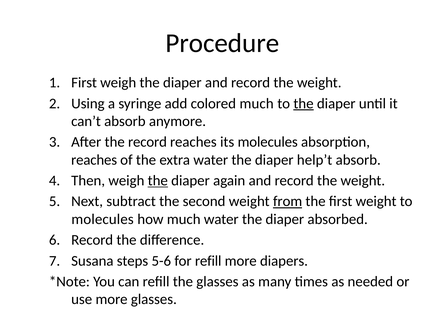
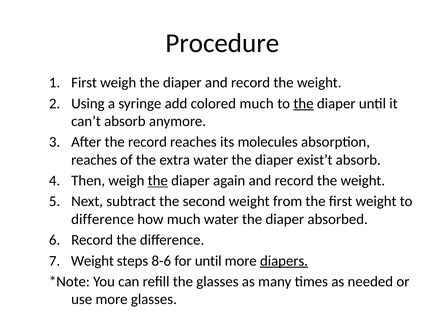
help’t: help’t -> exist’t (315, 160)
from underline: present -> none (288, 201)
molecules: molecules -> difference (103, 219)
Susana: Susana -> Weight (92, 261)
5-6: 5-6 -> 8-6 (161, 261)
for refill: refill -> until (208, 261)
diapers underline: none -> present (284, 261)
